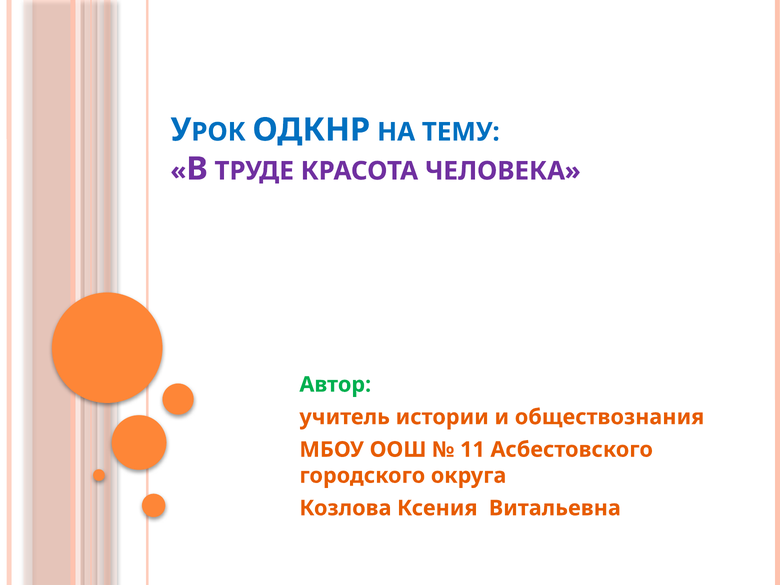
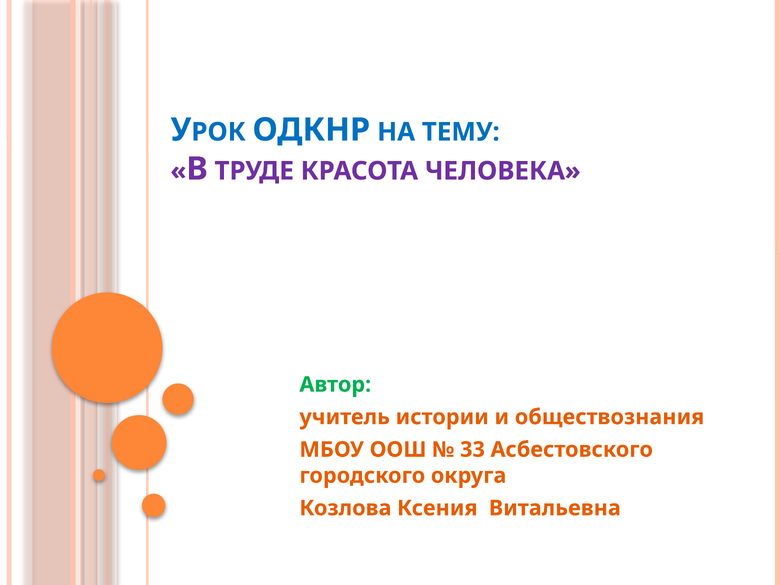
11: 11 -> 33 (473, 450)
